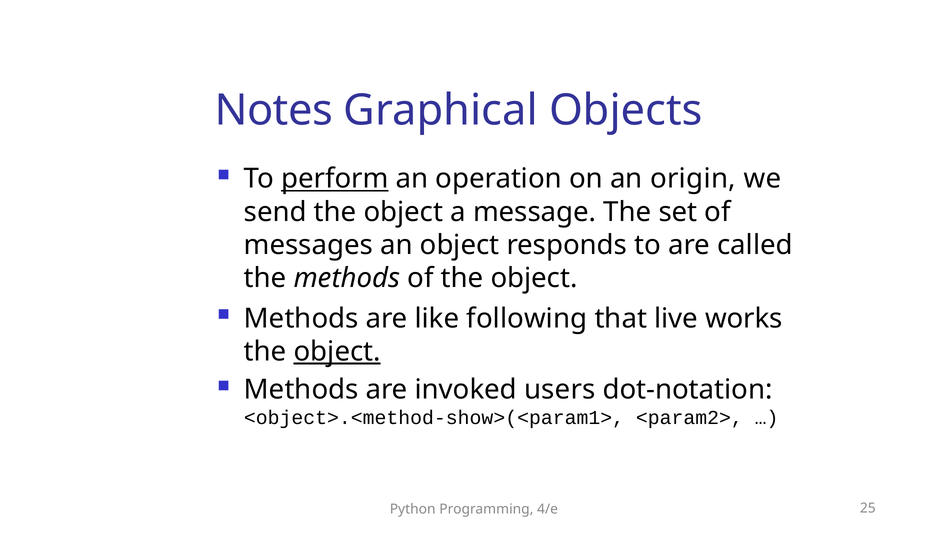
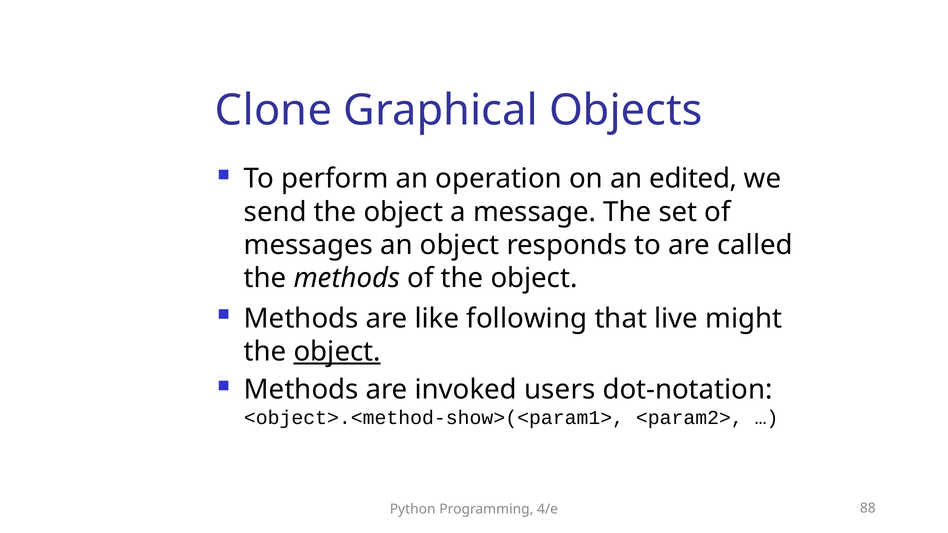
Notes: Notes -> Clone (274, 110)
perform underline: present -> none (335, 179)
origin: origin -> edited (693, 179)
works: works -> might (744, 319)
25: 25 -> 88 (868, 508)
